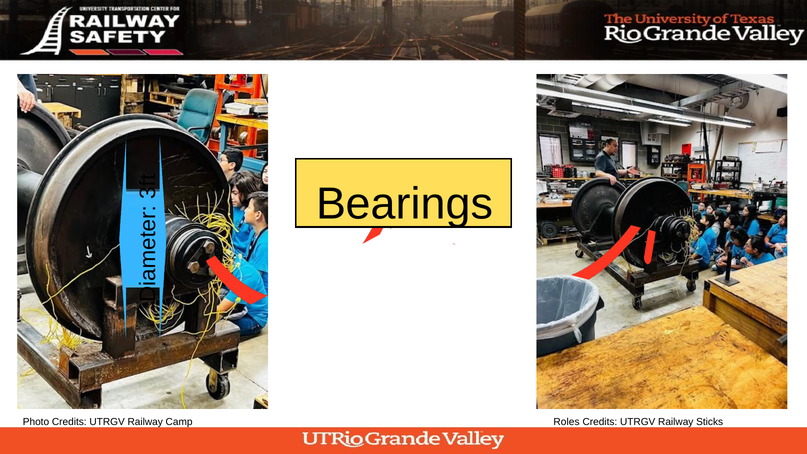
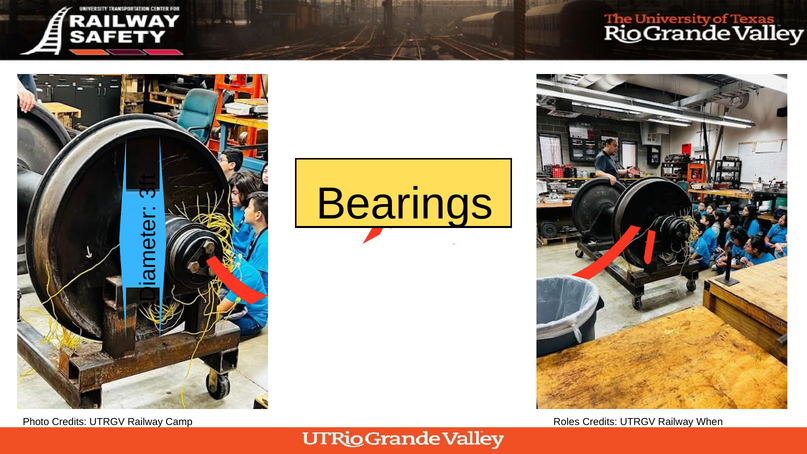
Sticks: Sticks -> When (710, 422)
